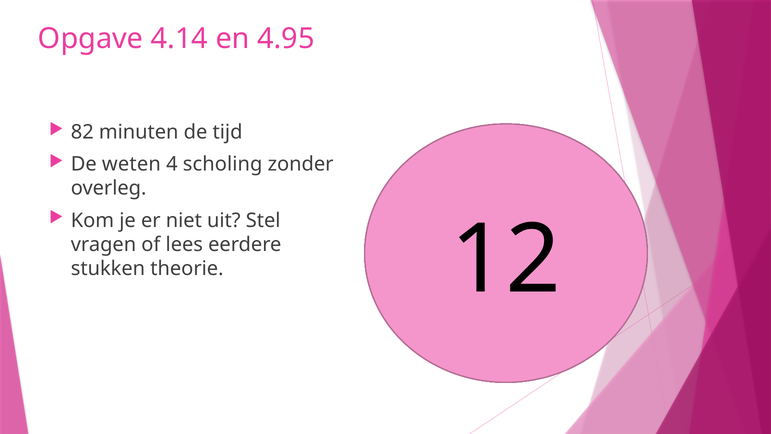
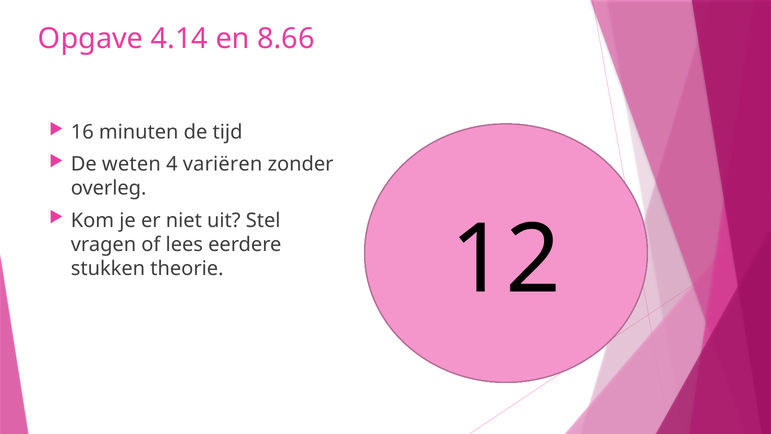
4.95: 4.95 -> 8.66 (286, 39)
82: 82 -> 16 (82, 132)
scholing: scholing -> variëren (223, 164)
